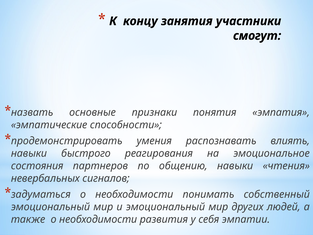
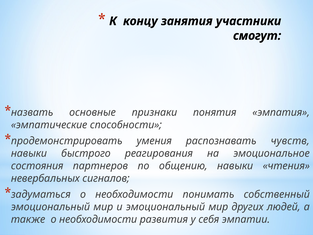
влиять: влиять -> чувств (290, 141)
